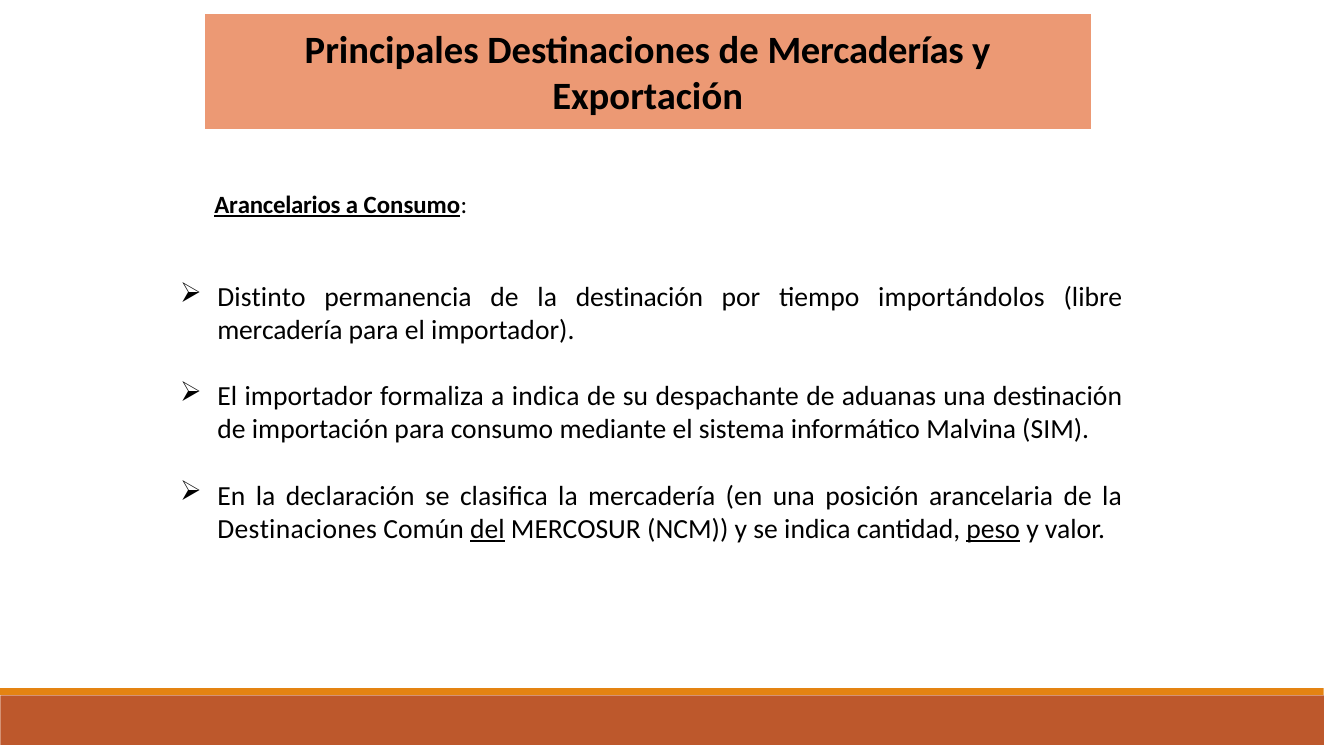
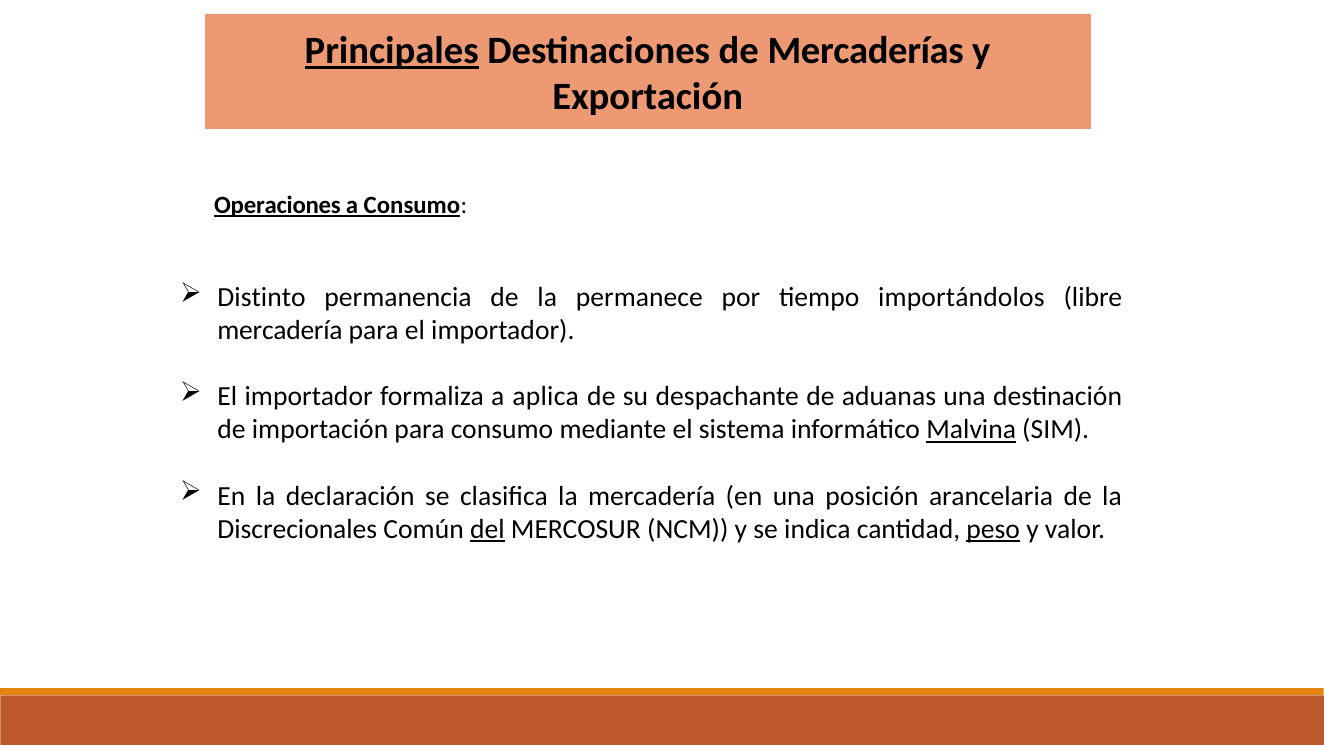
Principales underline: none -> present (392, 51)
Arancelarios: Arancelarios -> Operaciones (277, 205)
la destinación: destinación -> permanece (639, 297)
a indica: indica -> aplica (546, 397)
Malvina underline: none -> present (971, 430)
Destinaciones: Destinaciones -> Discrecionales (297, 529)
